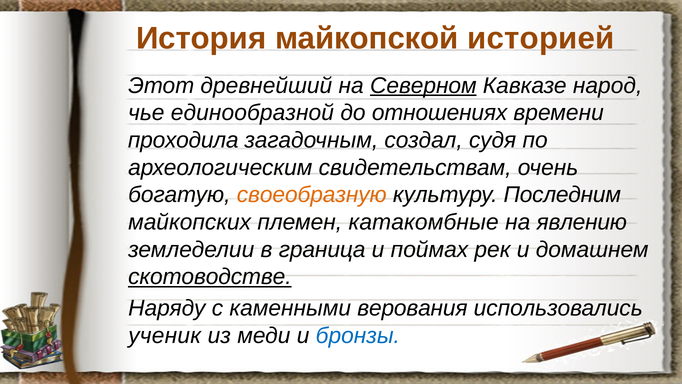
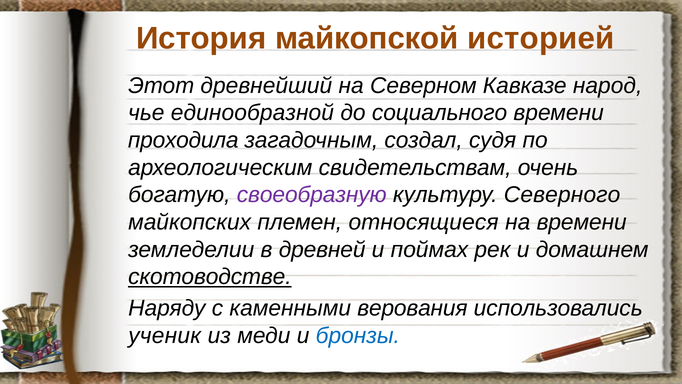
Северном underline: present -> none (423, 86)
отношениях: отношениях -> социального (440, 113)
своеобразную colour: orange -> purple (312, 195)
Последним: Последним -> Северного (562, 195)
катакомбные: катакомбные -> относящиеся (424, 222)
на явлению: явлению -> времени (582, 222)
граница: граница -> древней (322, 249)
